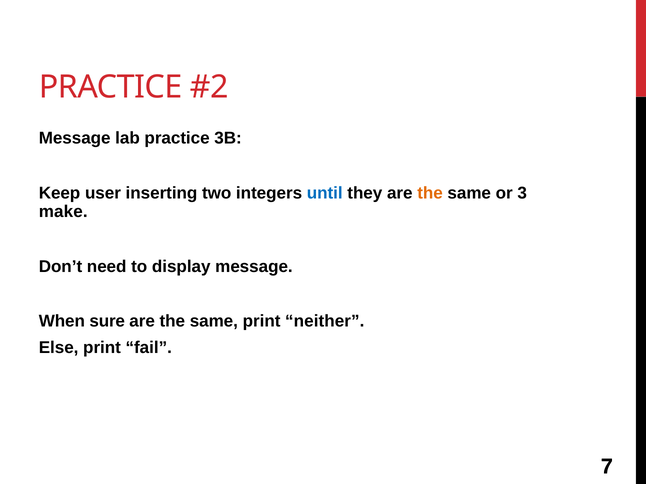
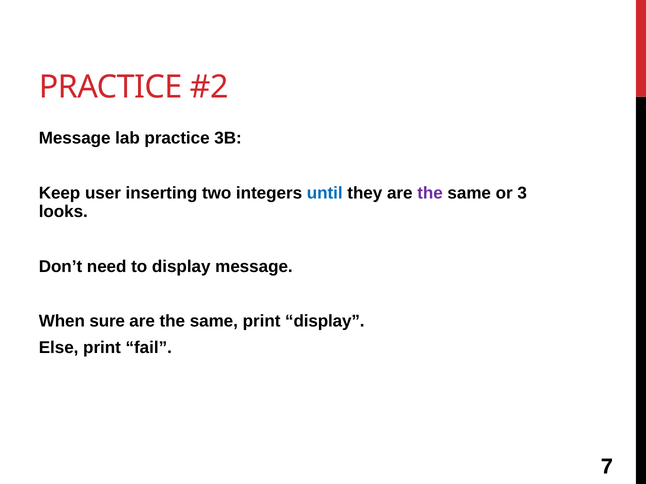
the colour: orange -> purple (430, 193)
make: make -> looks (63, 212)
print neither: neither -> display (325, 322)
